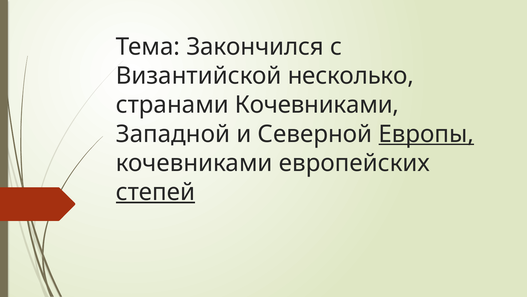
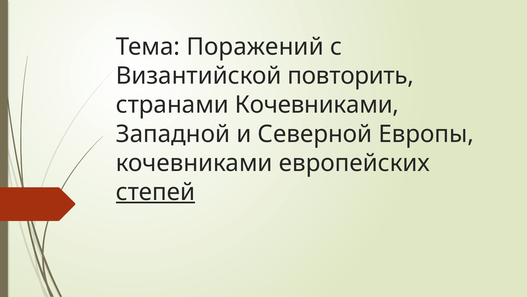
Закончился: Закончился -> Поражений (255, 47)
несколько: несколько -> повторить (351, 76)
Европы underline: present -> none (426, 134)
